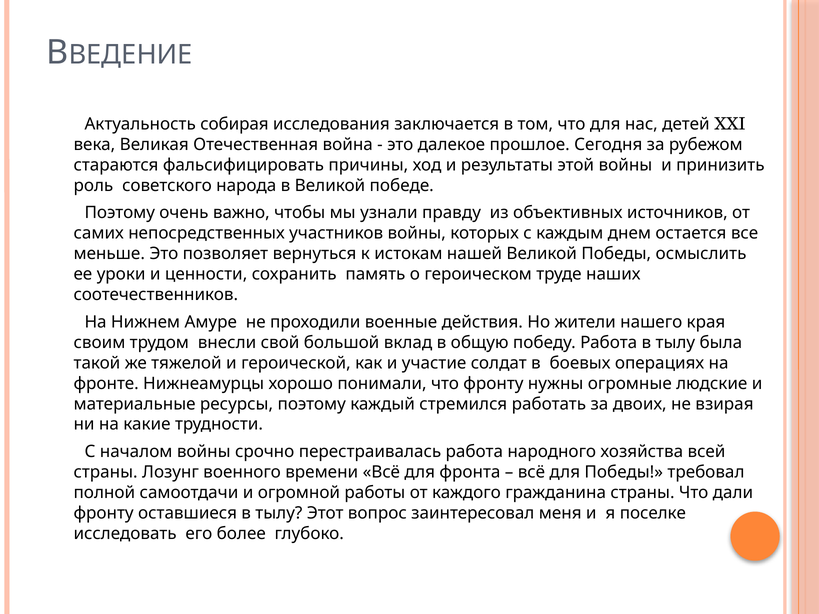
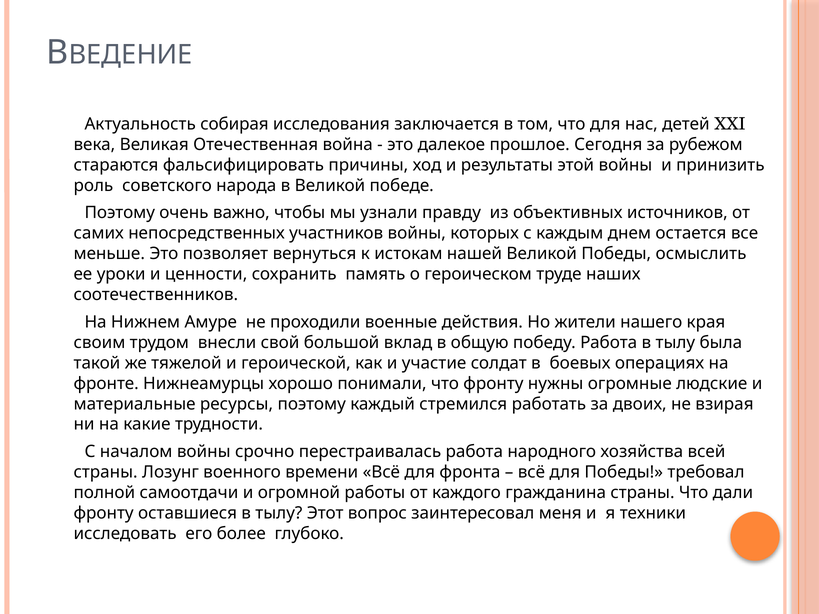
поселке: поселке -> техники (653, 513)
